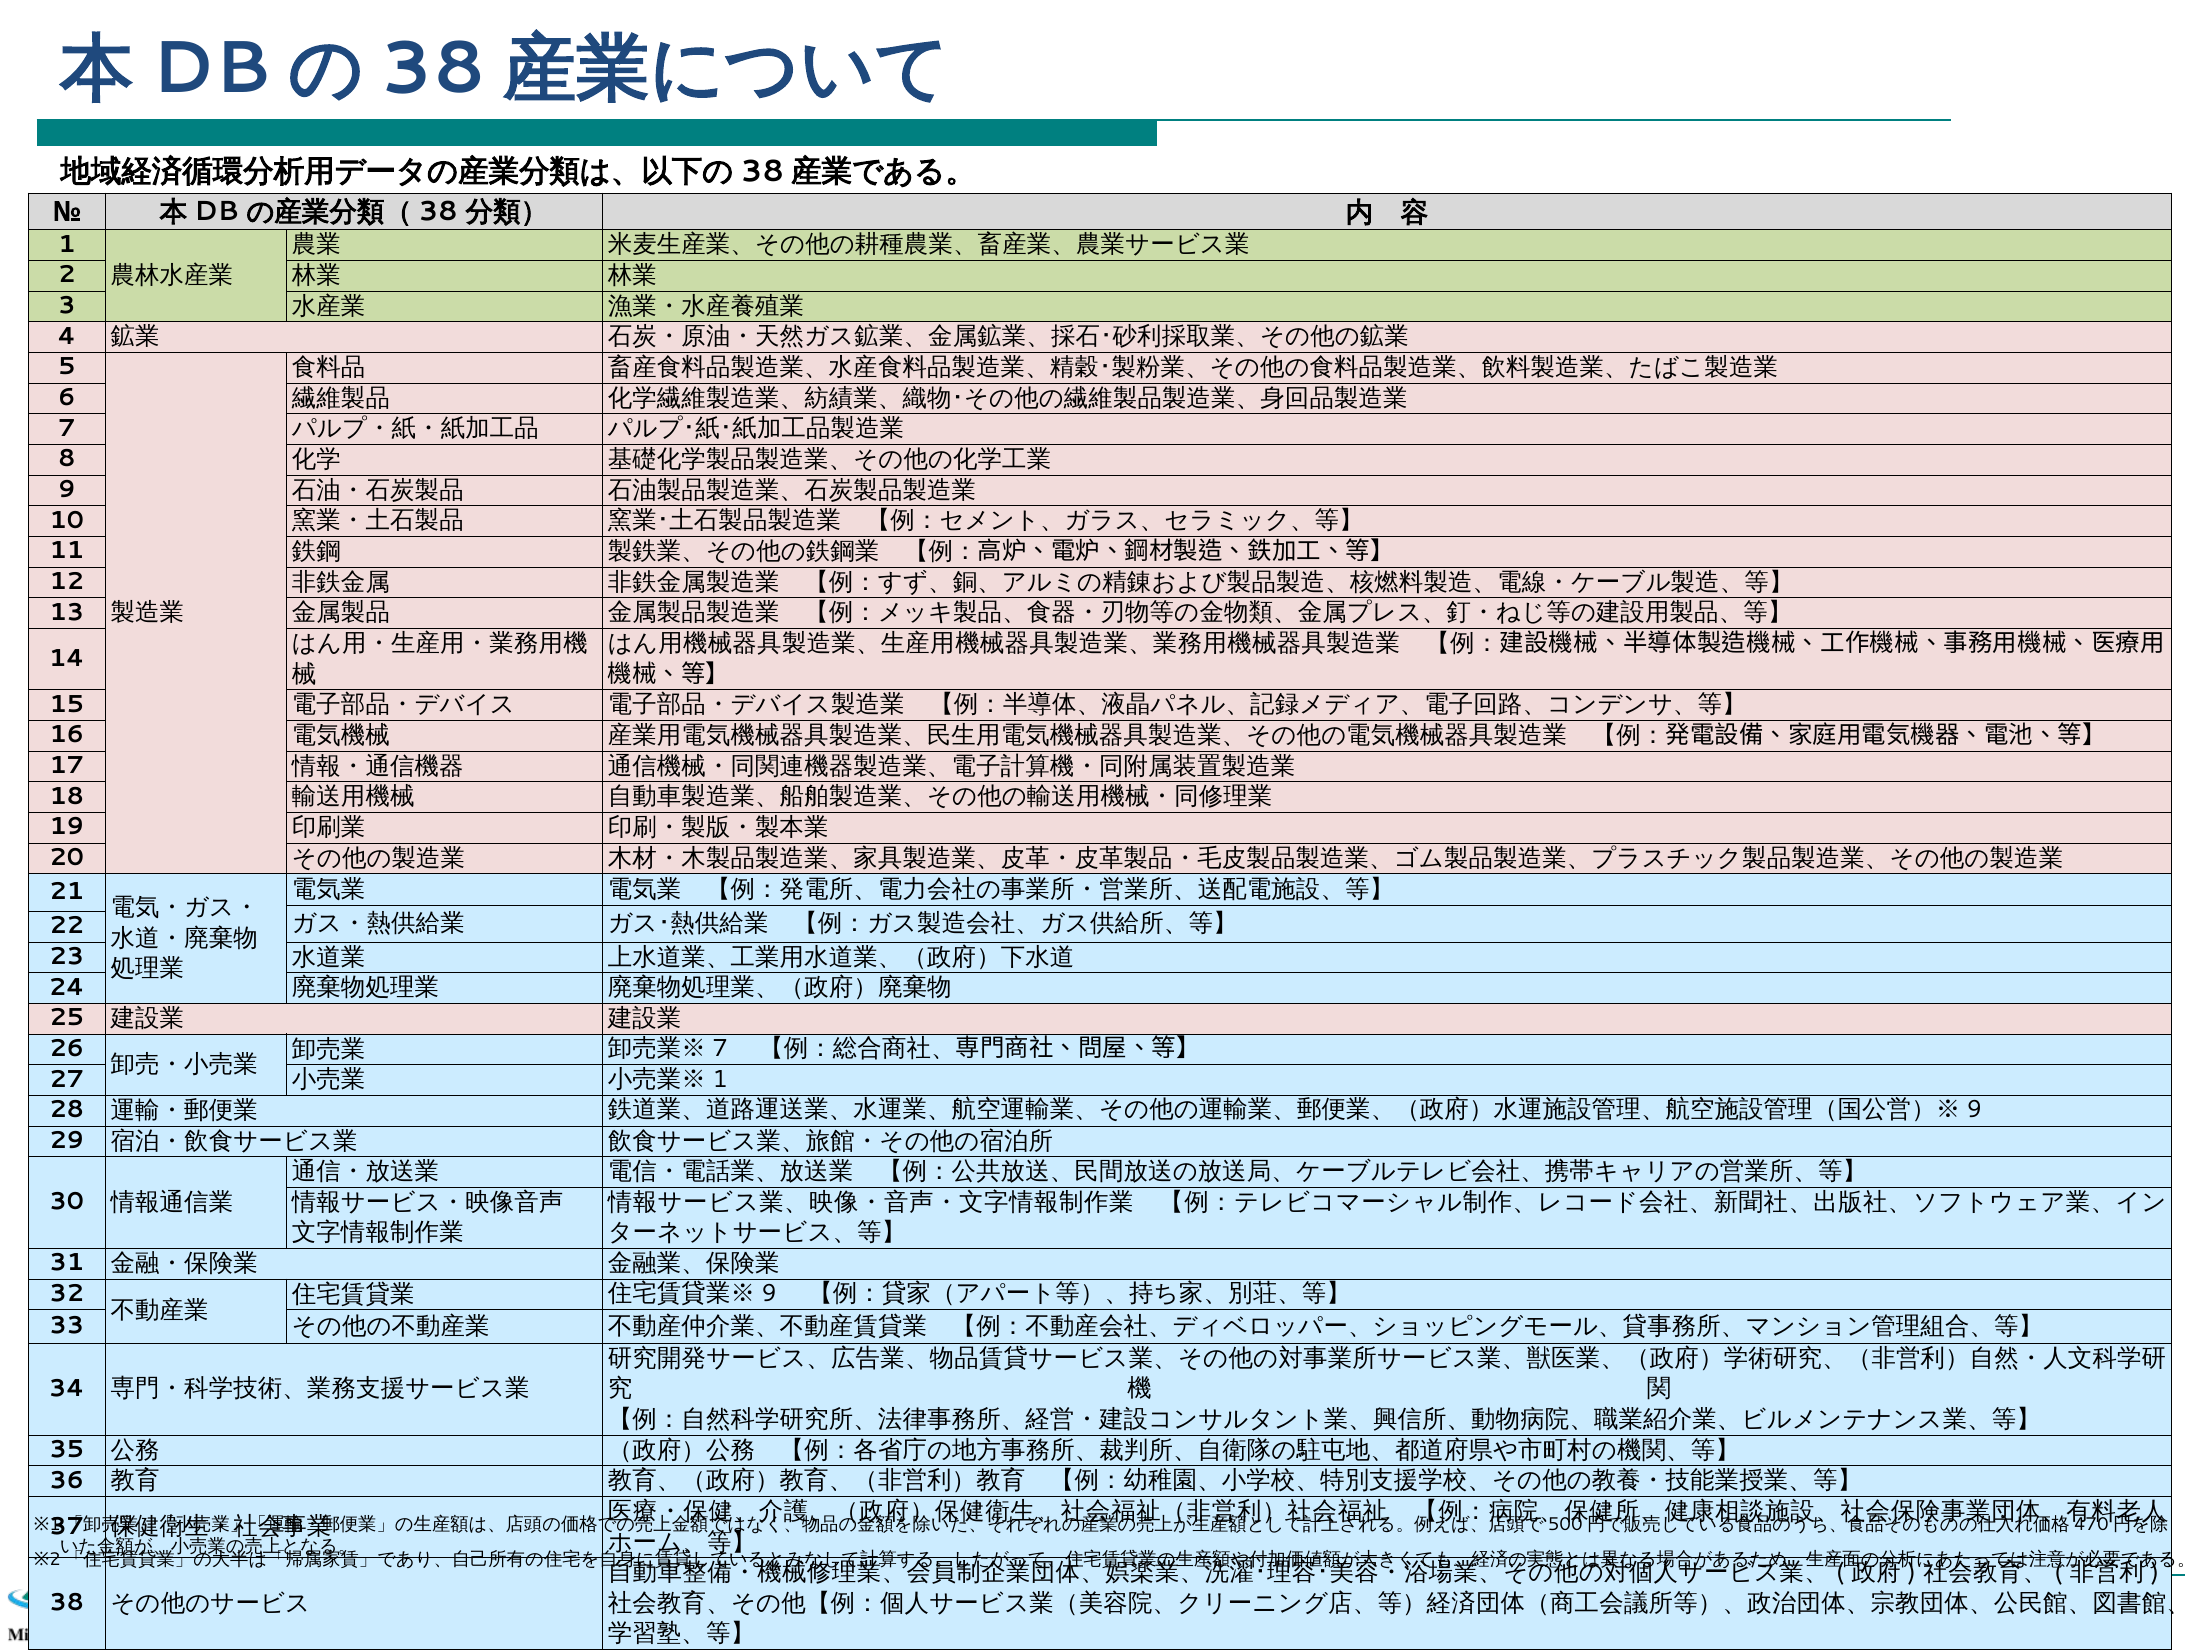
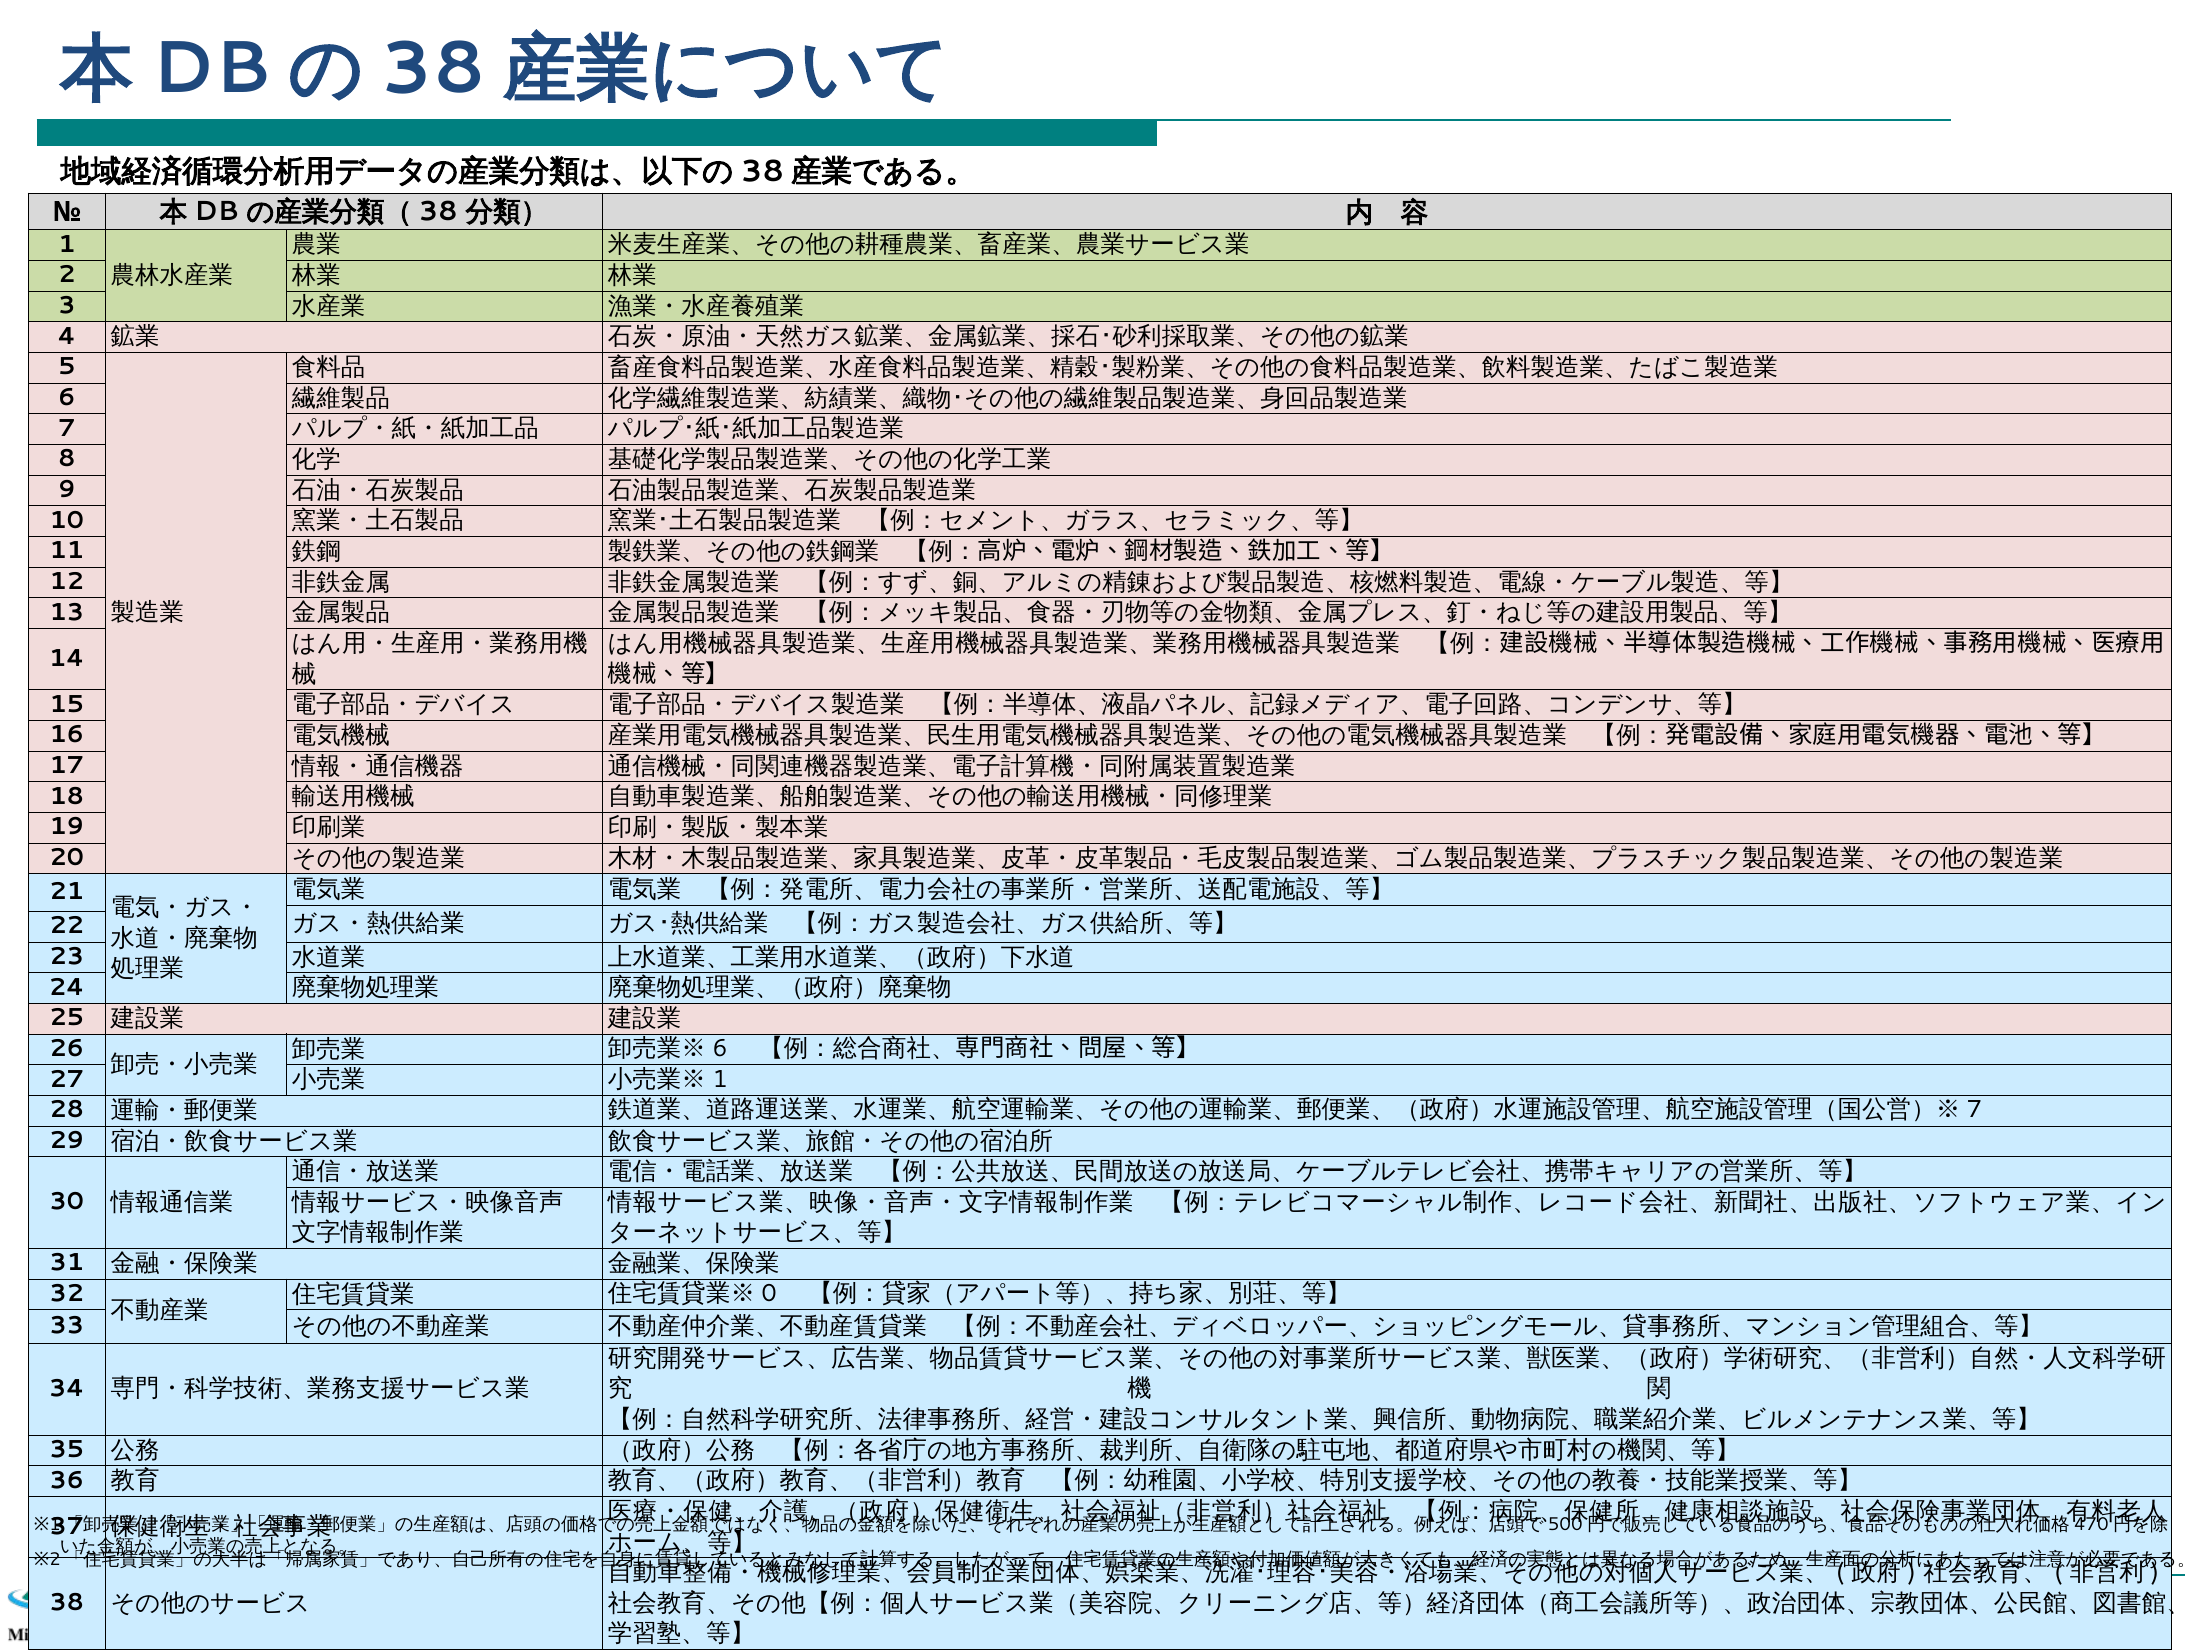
7: 7 -> 6 (720, 1048)
9: 9 -> 7 (1974, 1110)
9: 9 -> 0 (769, 1293)
